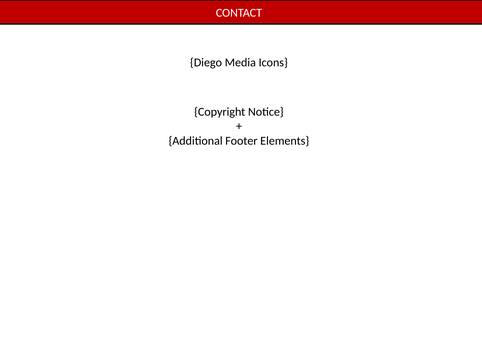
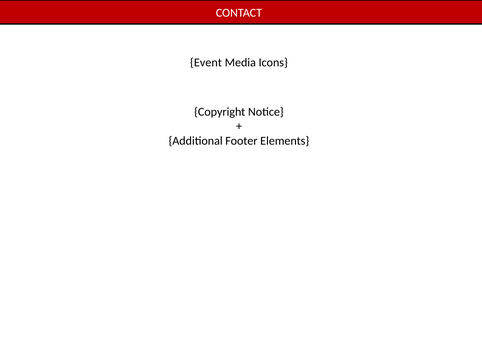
Diego: Diego -> Event (206, 63)
